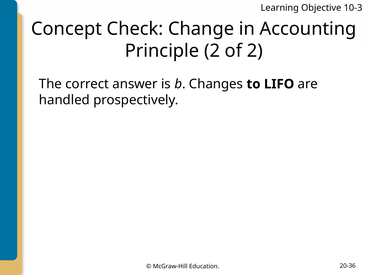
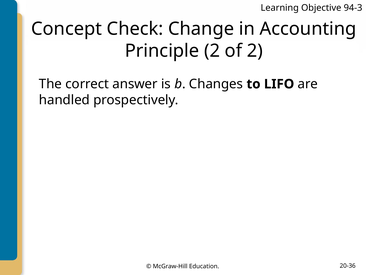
10-3: 10-3 -> 94-3 (353, 8)
